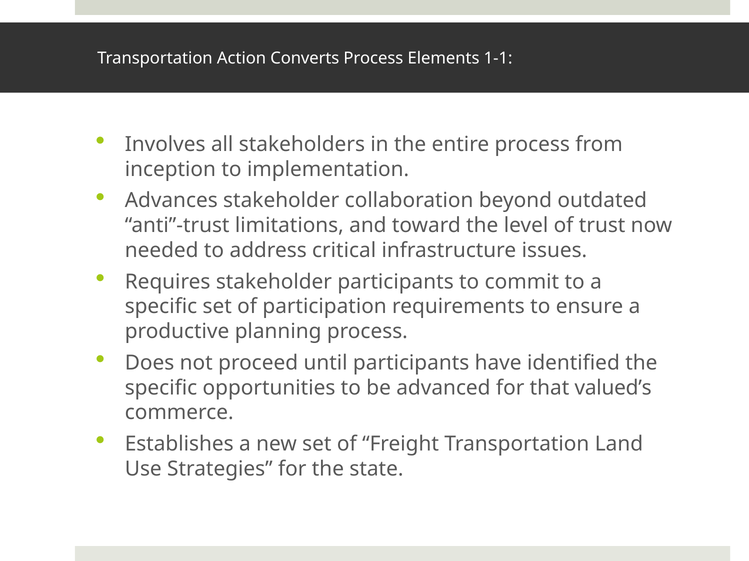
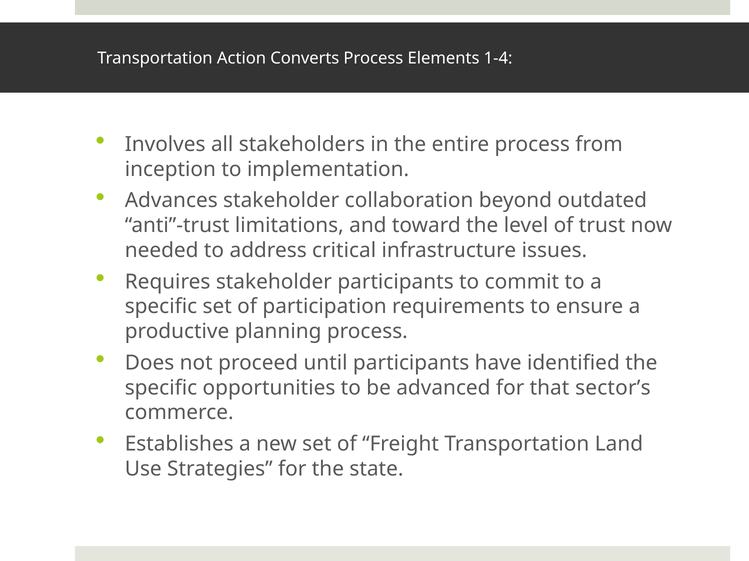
1-1: 1-1 -> 1-4 (498, 59)
valued’s: valued’s -> sector’s (613, 388)
